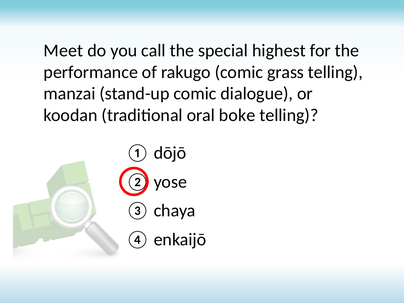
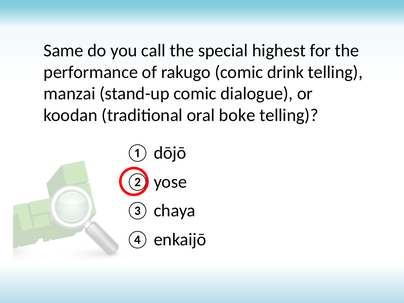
Meet: Meet -> Same (64, 51)
grass: grass -> drink (286, 72)
